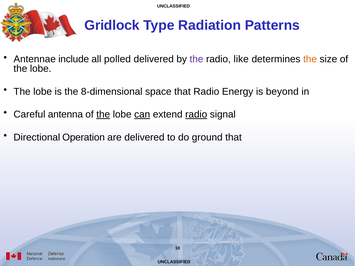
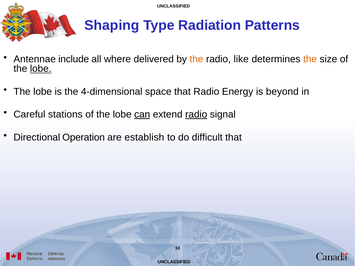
Gridlock: Gridlock -> Shaping (112, 25)
polled: polled -> where (117, 59)
the colour: purple -> orange (196, 59)
lobe underline: none -> present (41, 69)
8-dimensional: 8-dimensional -> 4-dimensional (112, 92)
antenna: antenna -> stations (65, 115)
the underline: present -> none (103, 115)
are delivered: delivered -> establish (144, 137)
ground: ground -> difficult (207, 137)
